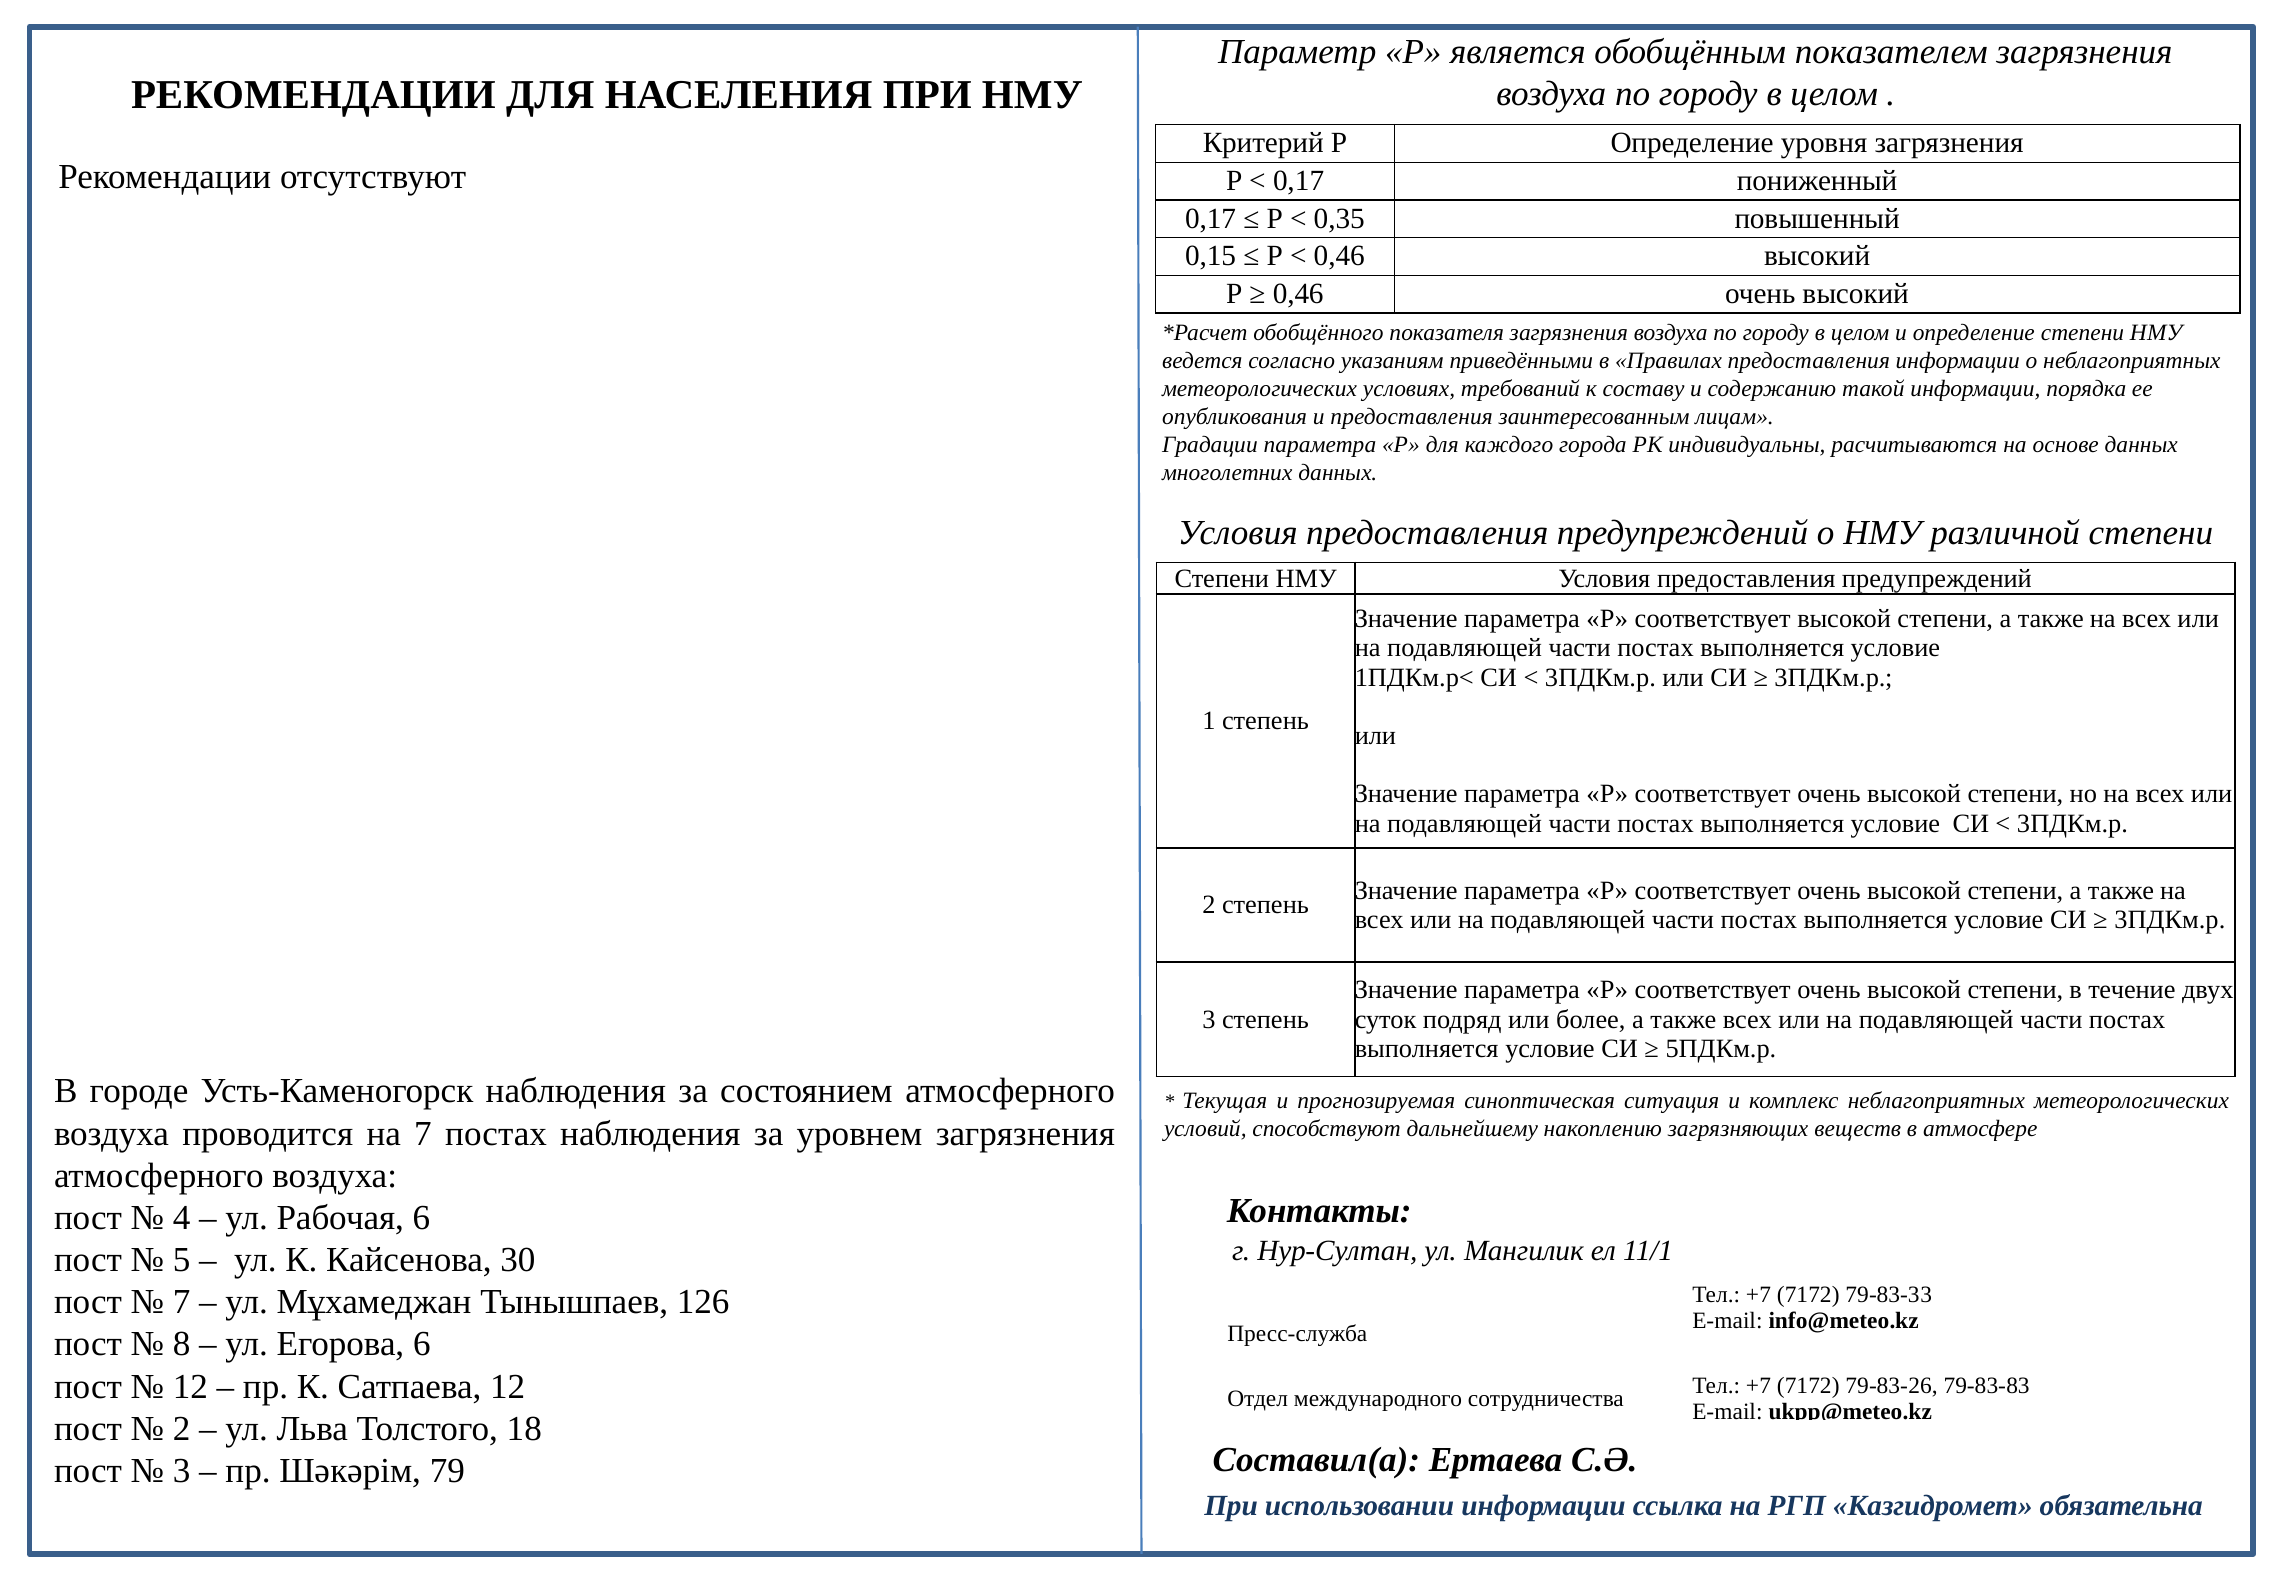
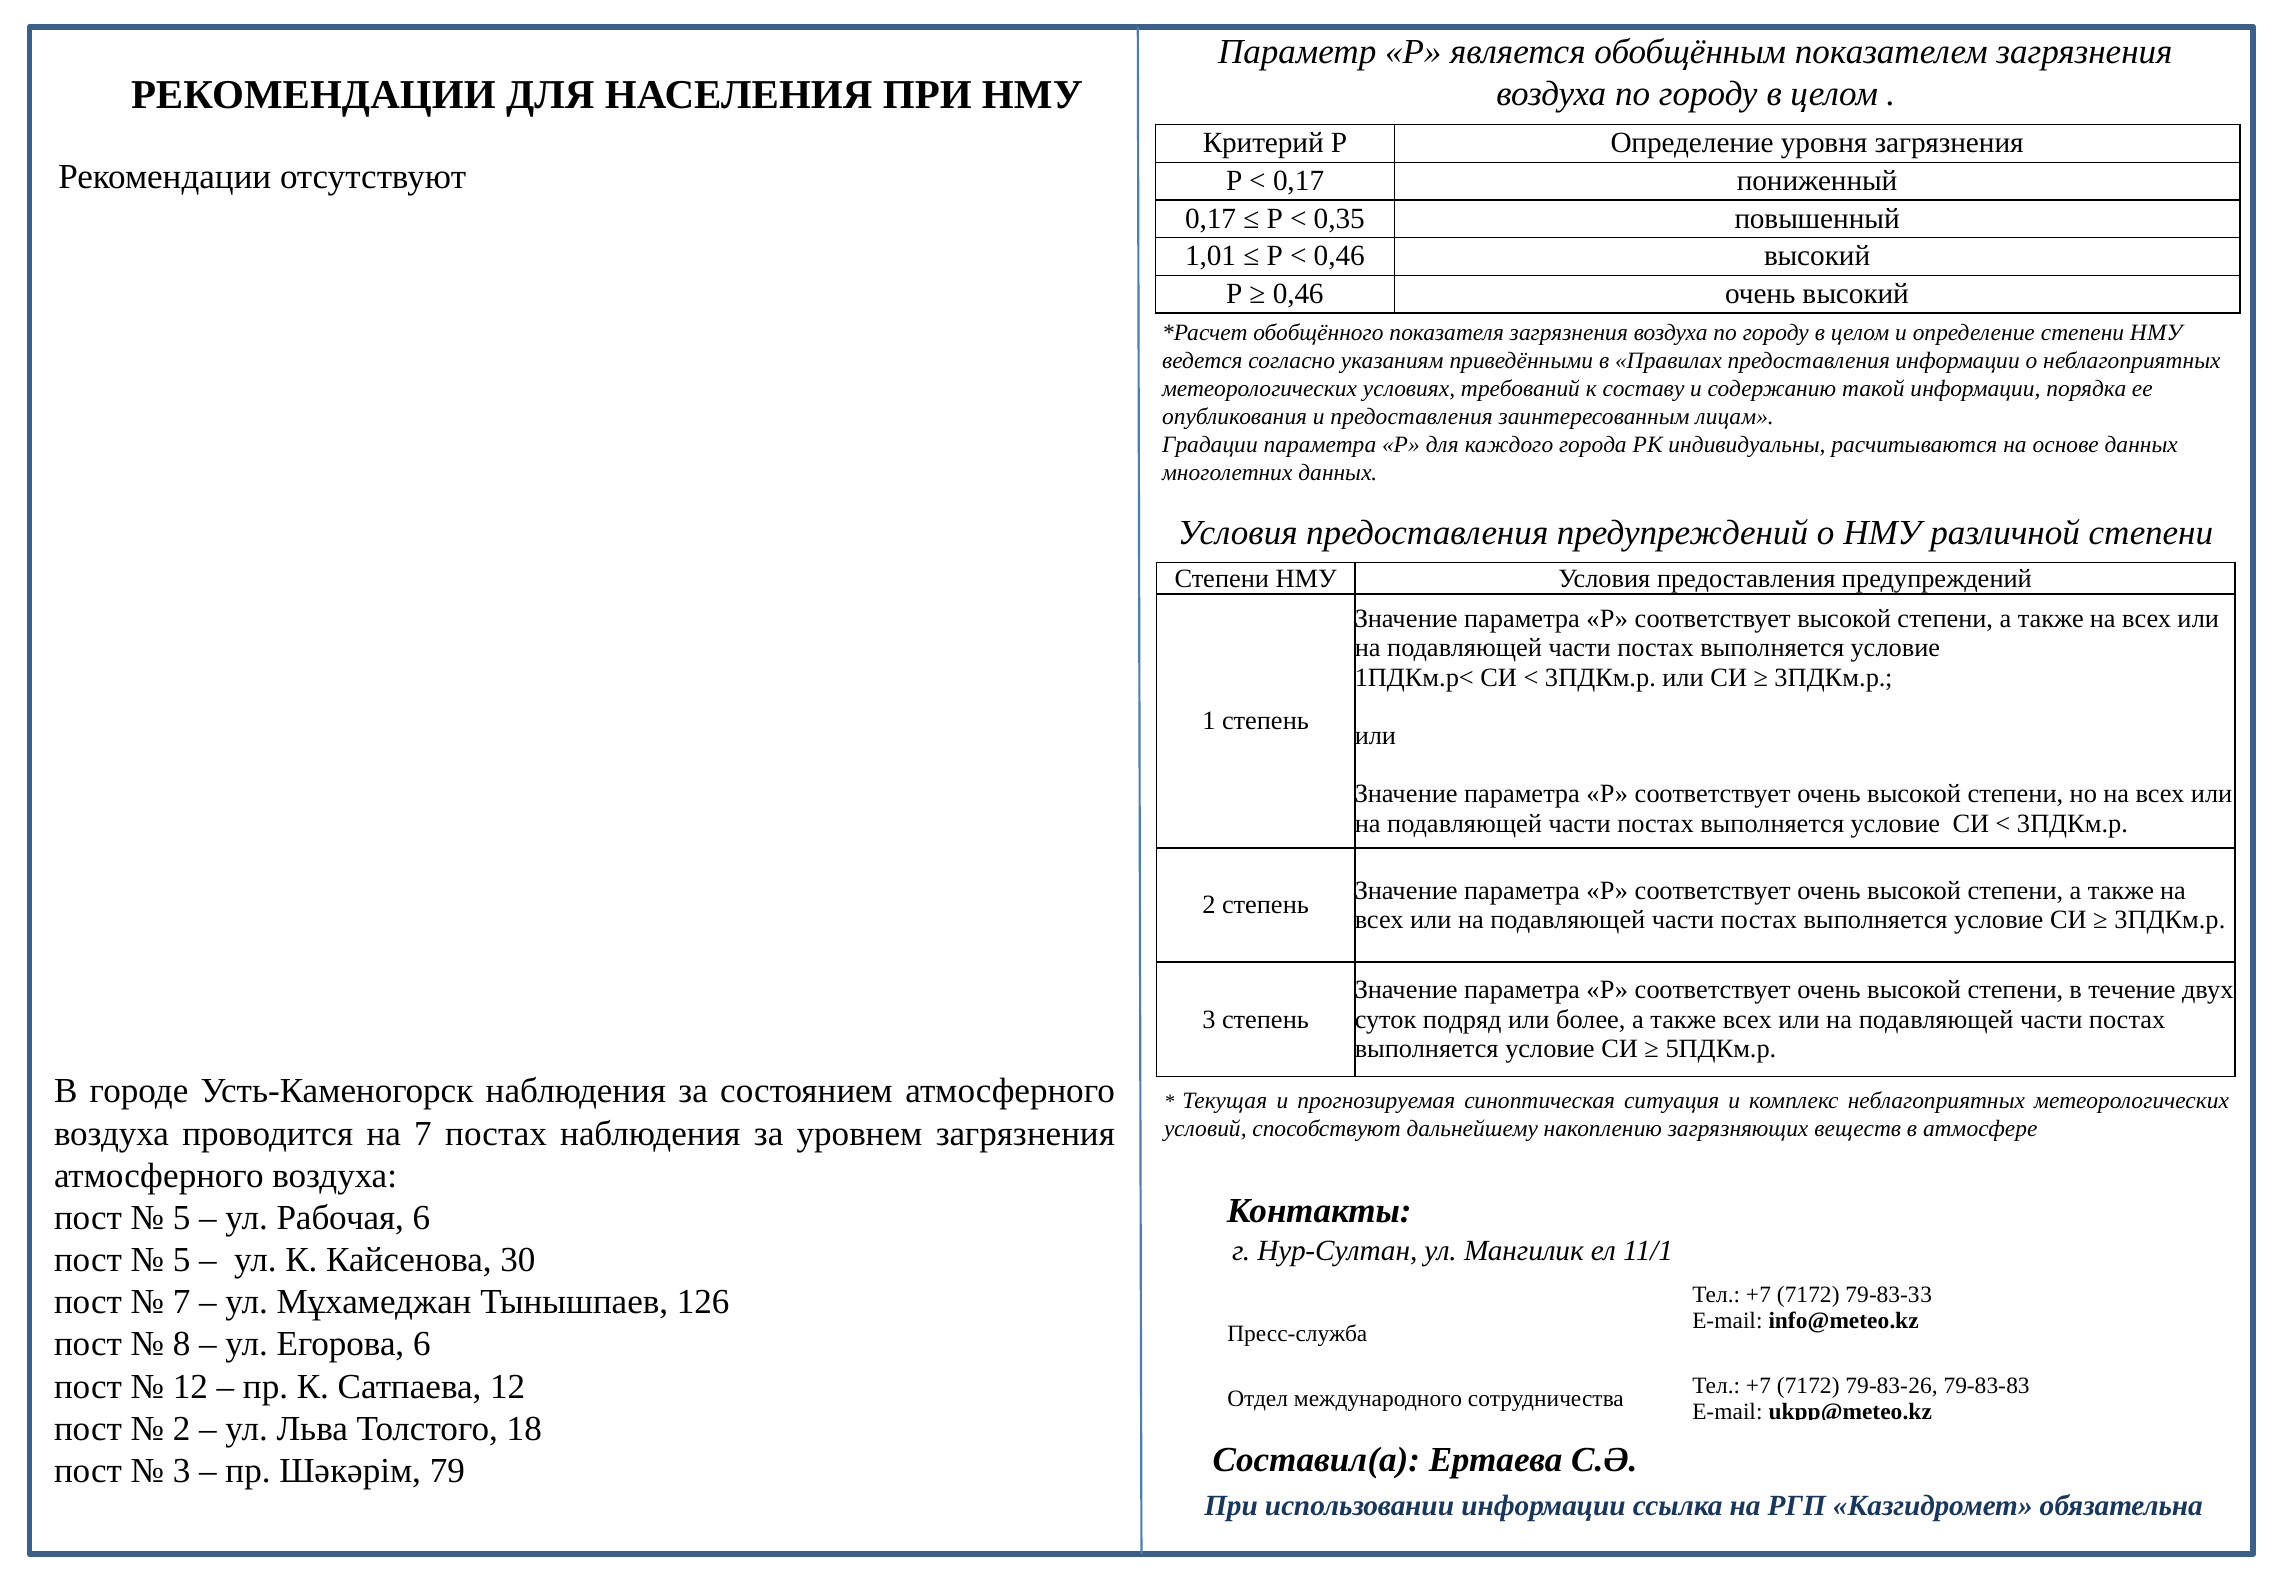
0,15: 0,15 -> 1,01 (1211, 256)
4: 4 -> 5 (182, 1217)
